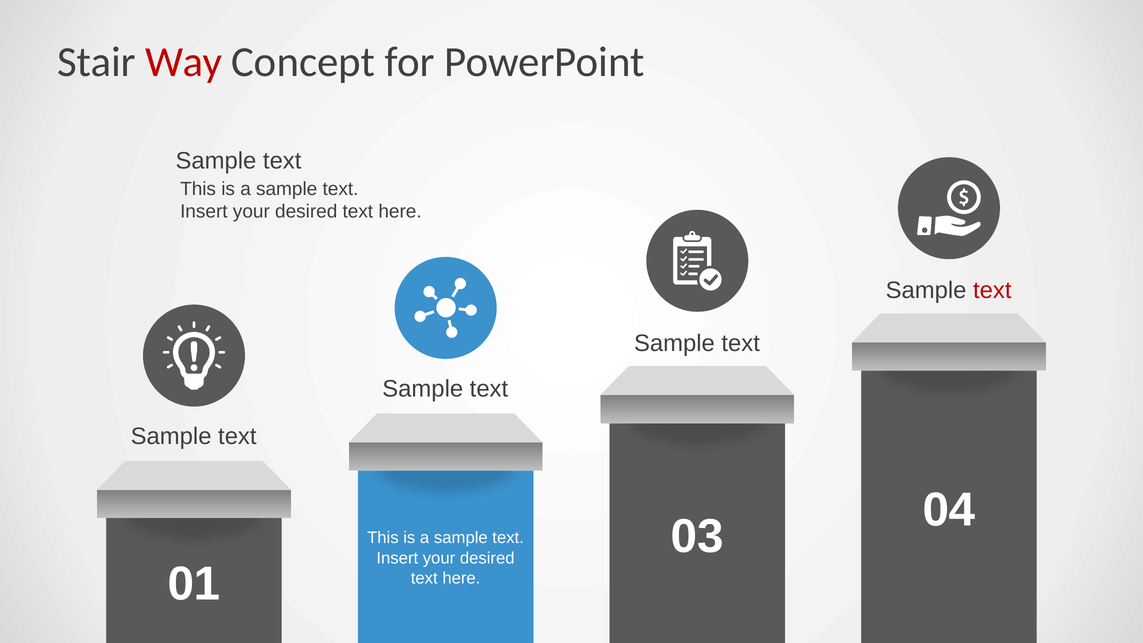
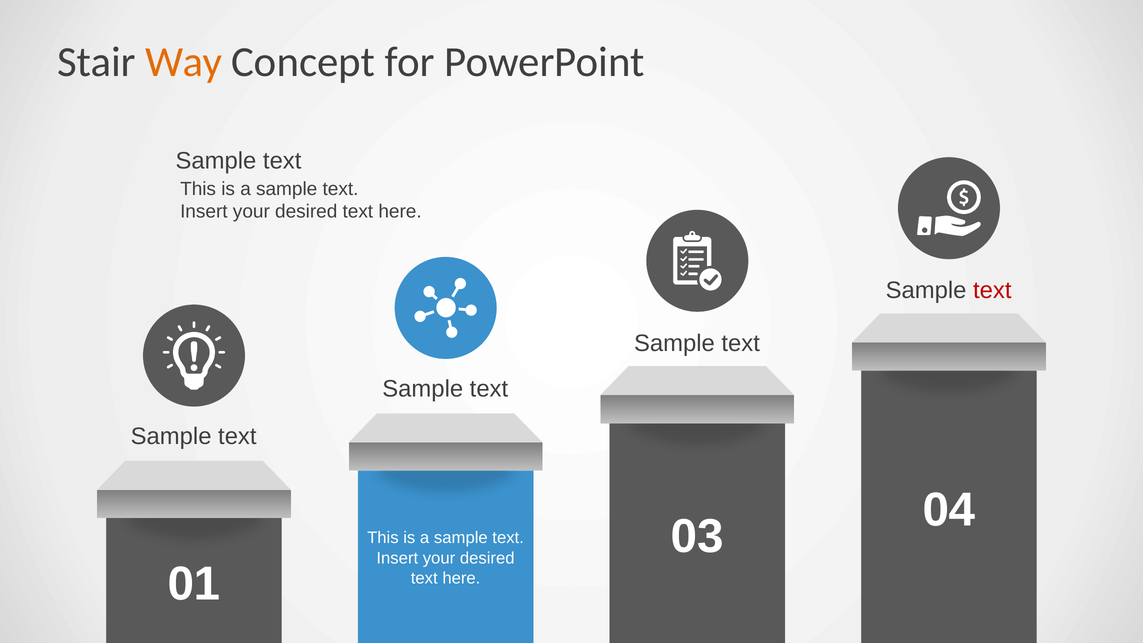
Way colour: red -> orange (184, 62)
